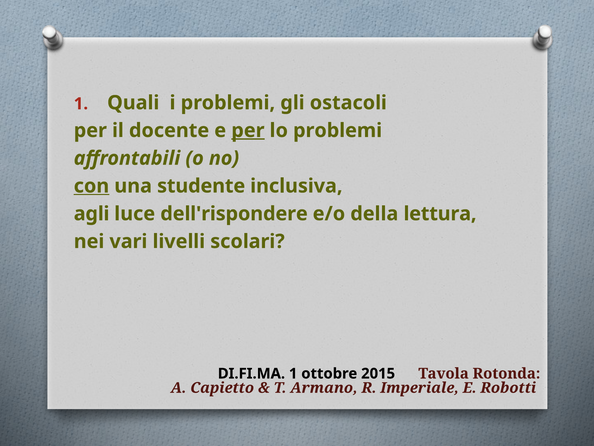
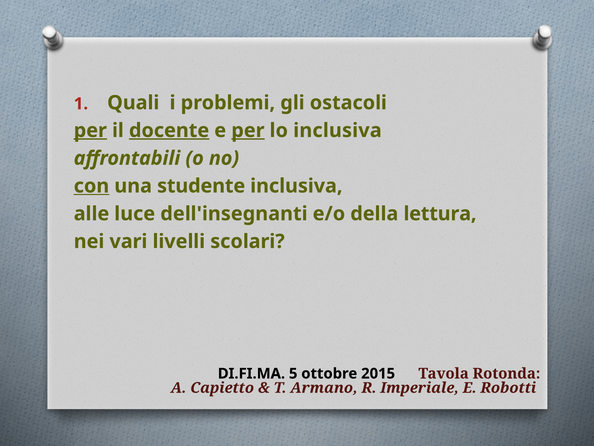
per underline: none -> present (90, 130)
docente underline: none -> present (169, 130)
lo problemi: problemi -> inclusiva (337, 130)
agli: agli -> alle (91, 213)
dell'rispondere: dell'rispondere -> dell'insegnanti (234, 213)
DI.FI.MA 1: 1 -> 5 (293, 373)
